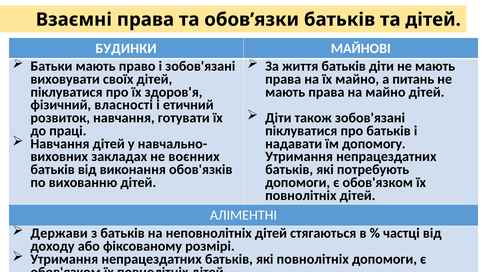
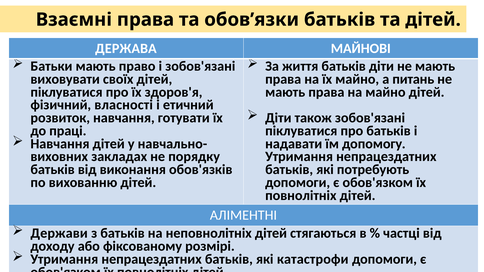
БУДИНКИ: БУДИНКИ -> ДЕРЖАВА (126, 48)
воєнних: воєнних -> порядку (194, 157)
які повнолітніх: повнолітніх -> катастрофи (313, 259)
